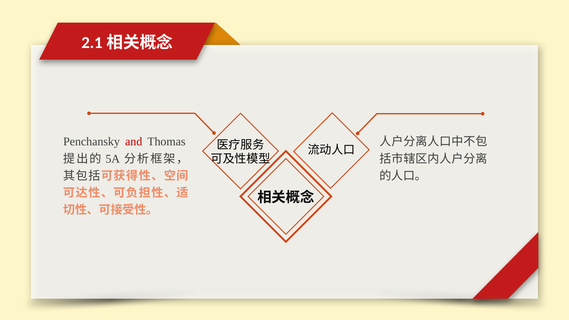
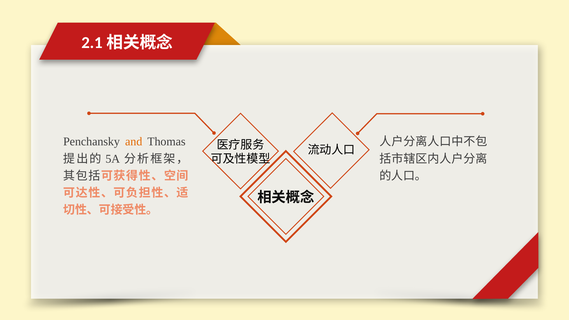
and colour: red -> orange (134, 142)
